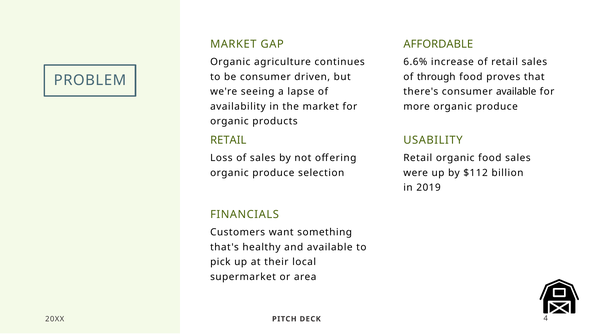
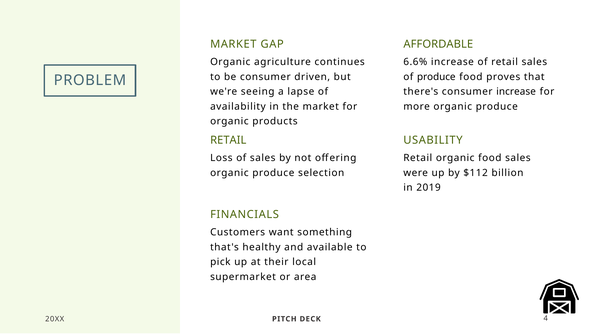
of through: through -> produce (436, 77)
consumer available: available -> increase (516, 92)
